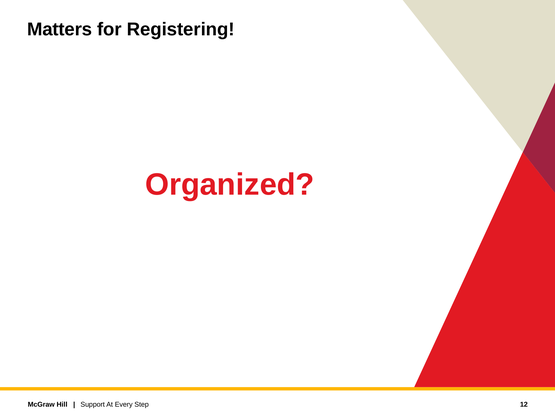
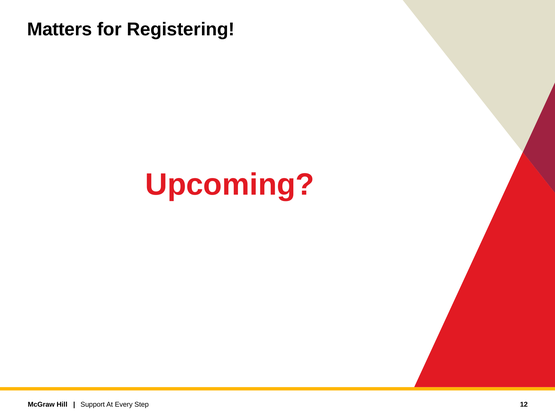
Organized: Organized -> Upcoming (230, 184)
